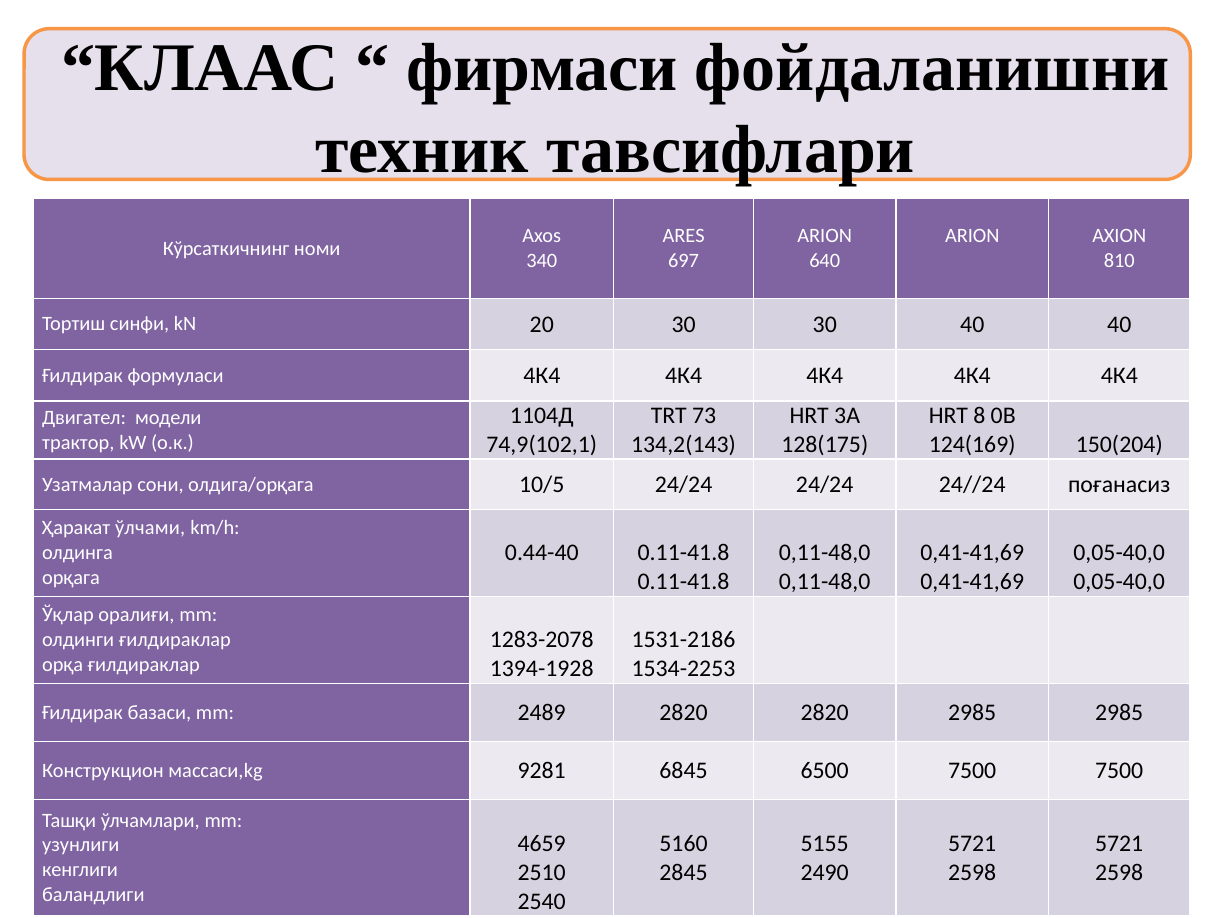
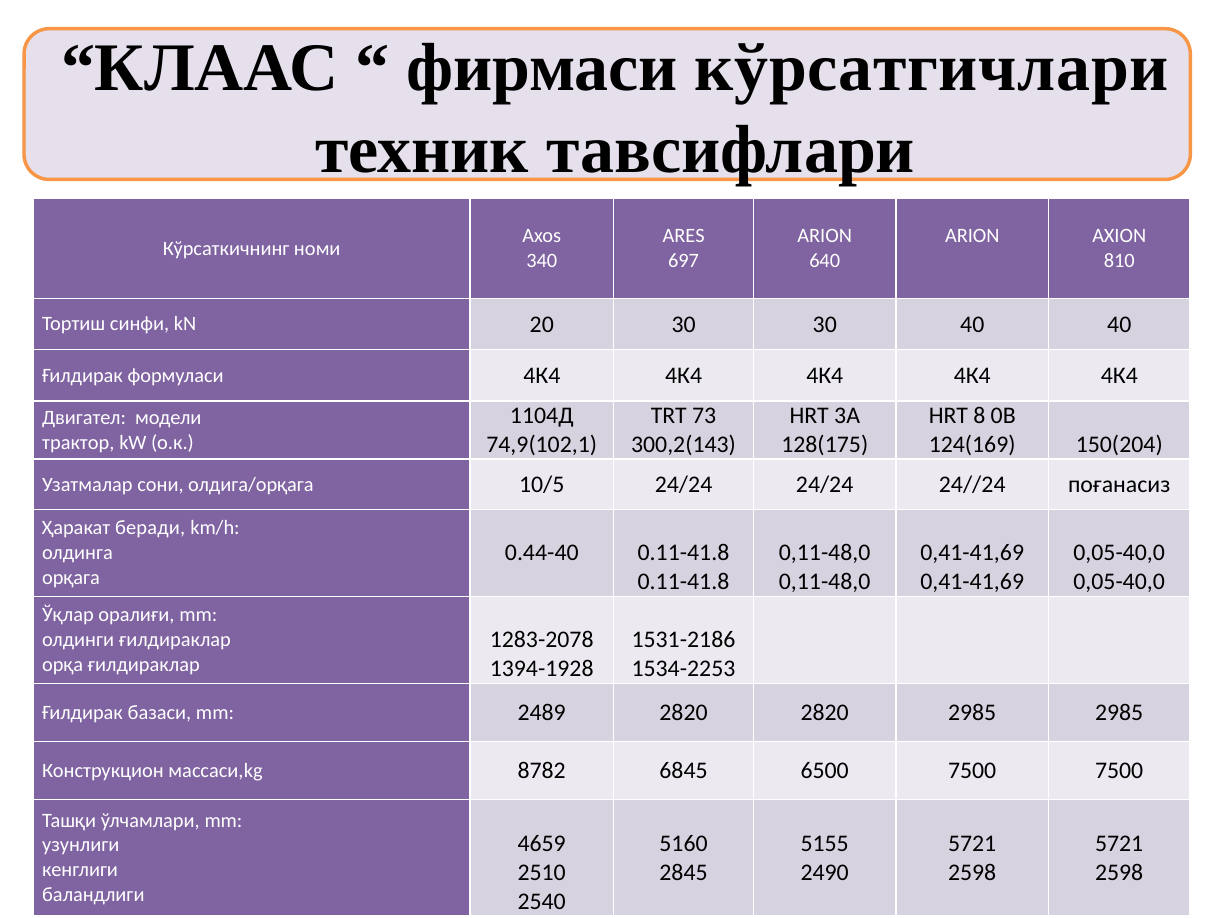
фойдаланишни: фойдаланишни -> кўрсатгичлари (932, 68)
134,2(143: 134,2(143 -> 300,2(143 (684, 445)
ўлчами: ўлчами -> беради (150, 528)
9281: 9281 -> 8782 (542, 771)
